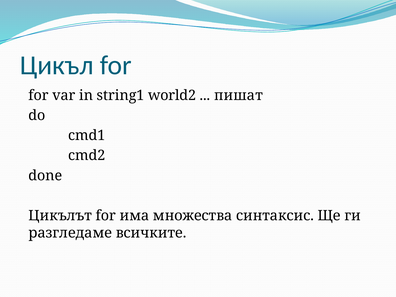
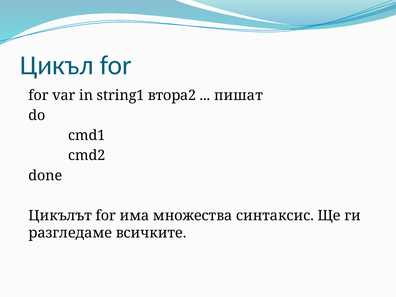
world2: world2 -> втора2 (172, 95)
